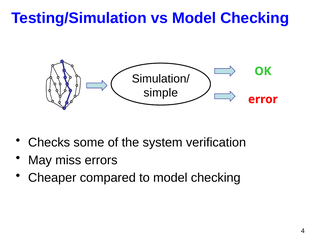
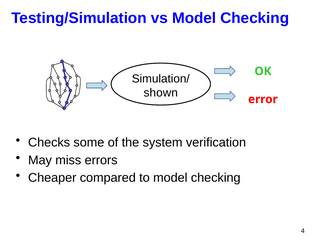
simple: simple -> shown (161, 93)
